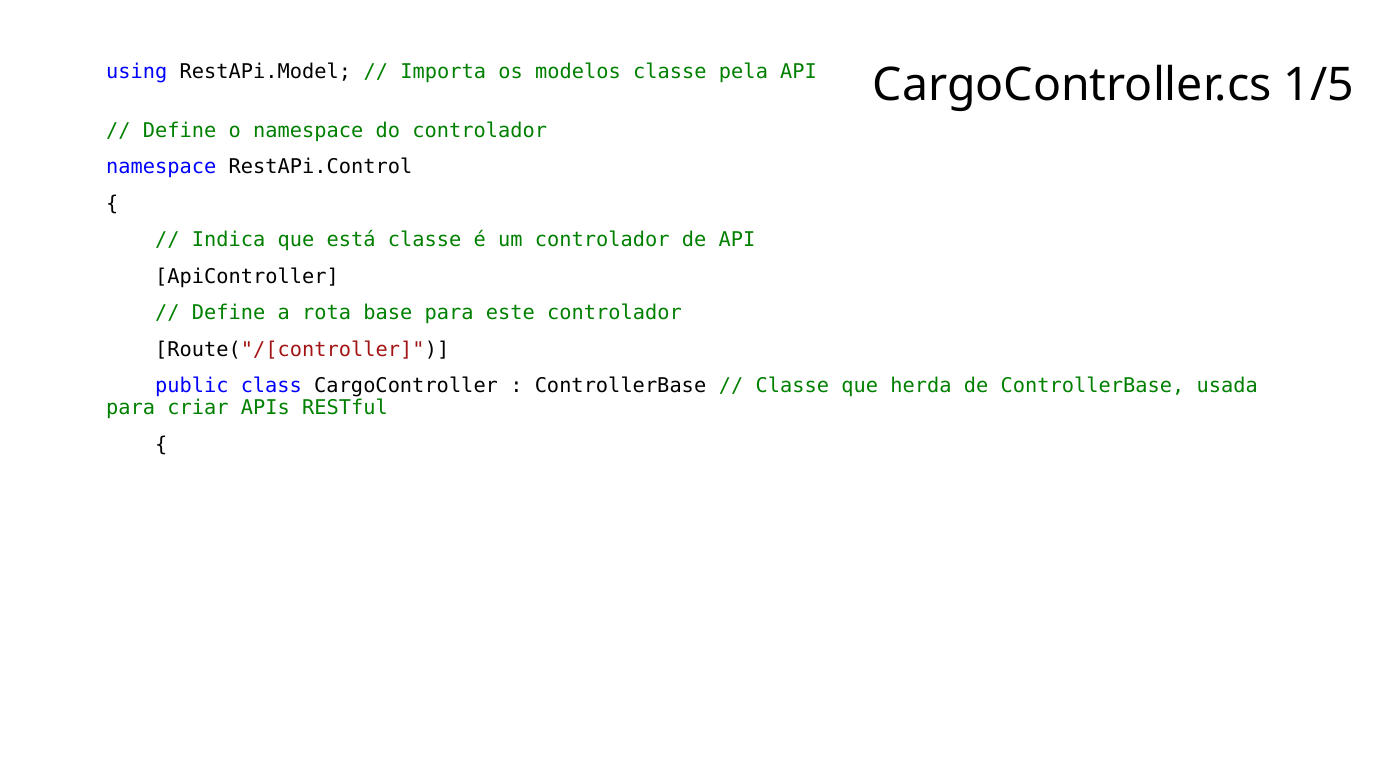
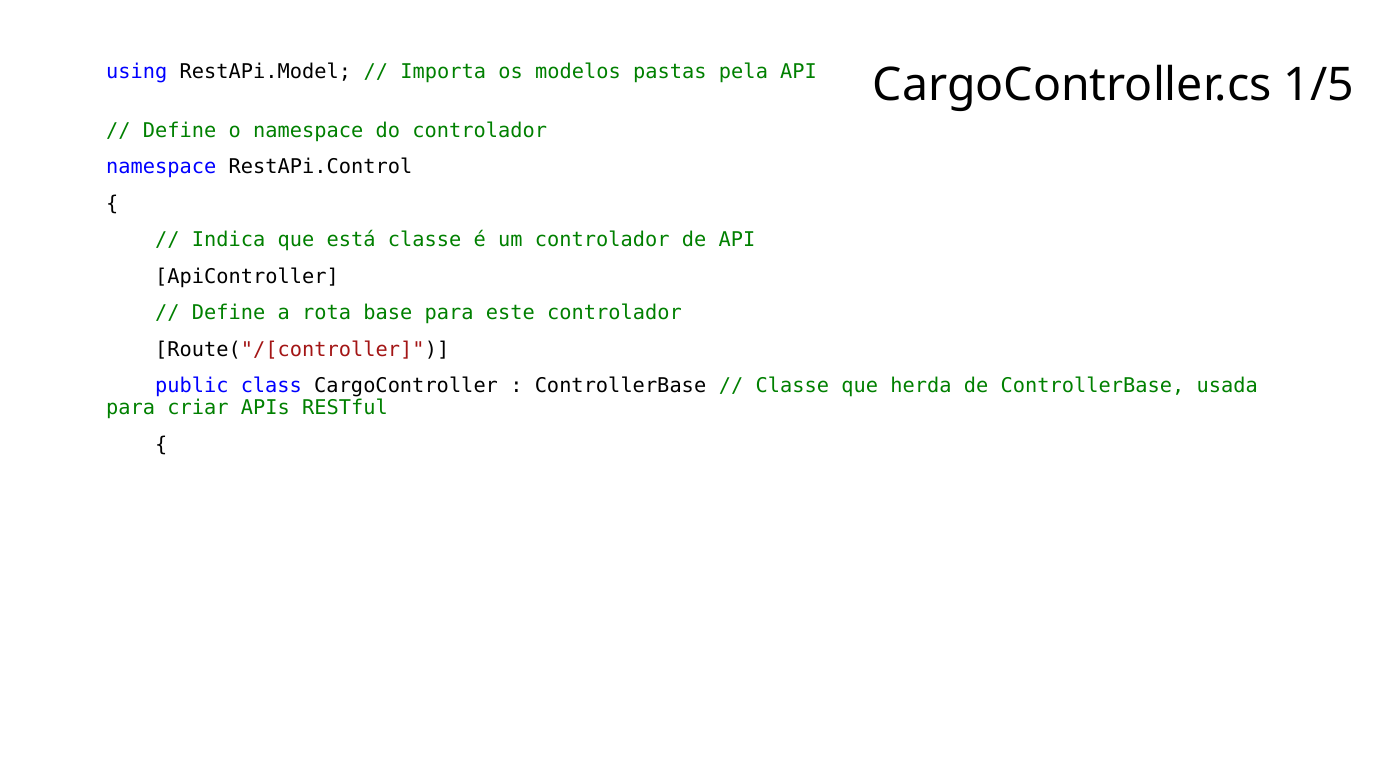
modelos classe: classe -> pastas (670, 72)
